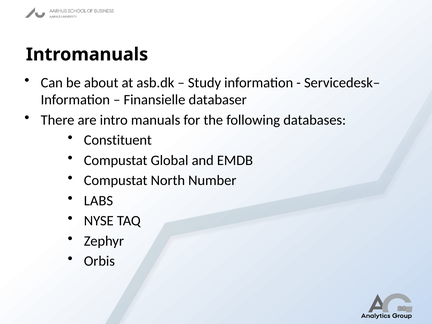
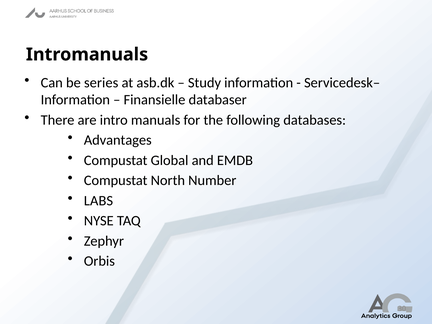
about: about -> series (101, 83)
Constituent: Constituent -> Advantages (118, 140)
